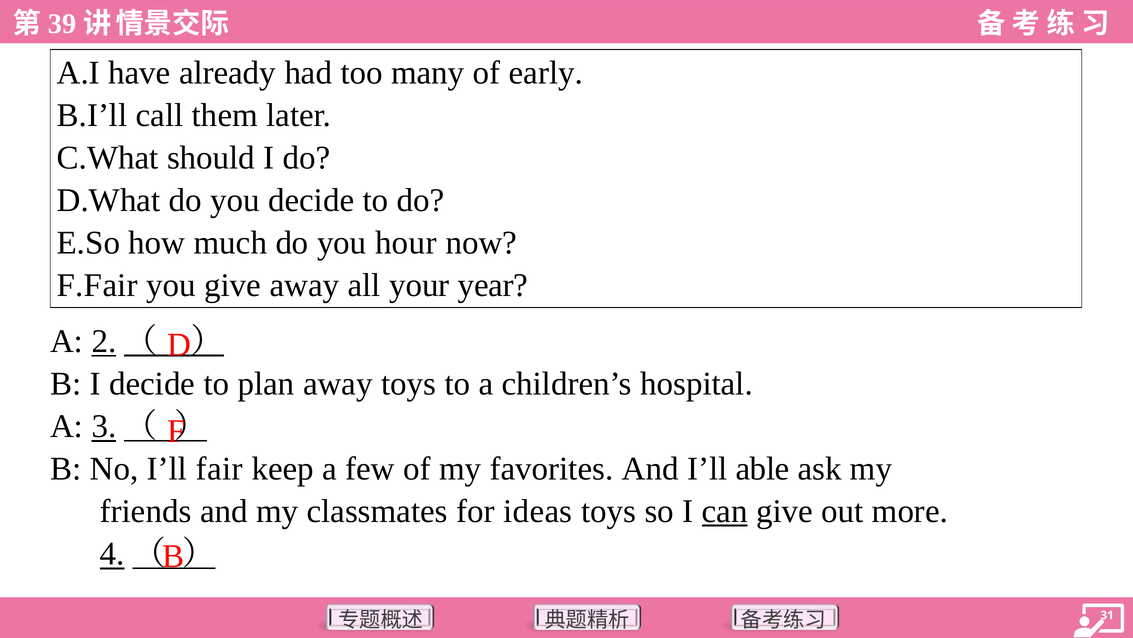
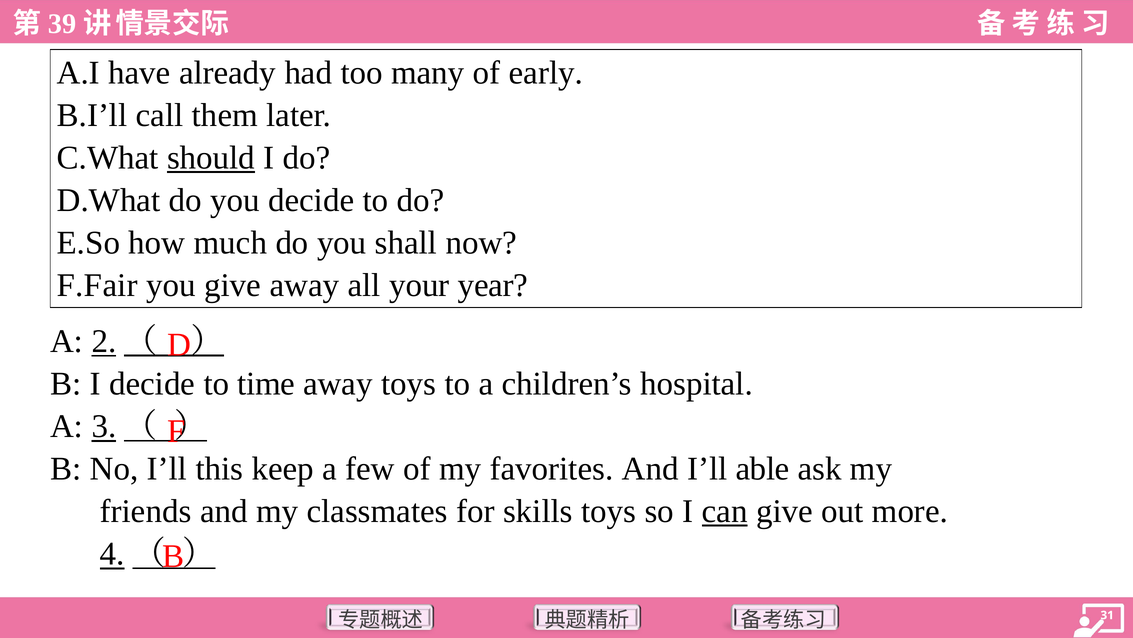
should underline: none -> present (211, 158)
hour: hour -> shall (406, 243)
plan: plan -> time (266, 383)
fair: fair -> this (219, 468)
ideas: ideas -> skills (538, 511)
